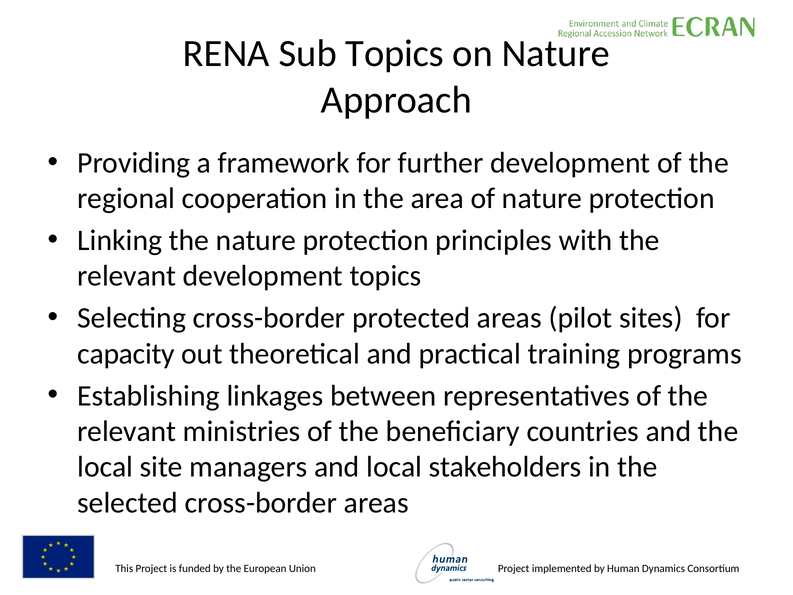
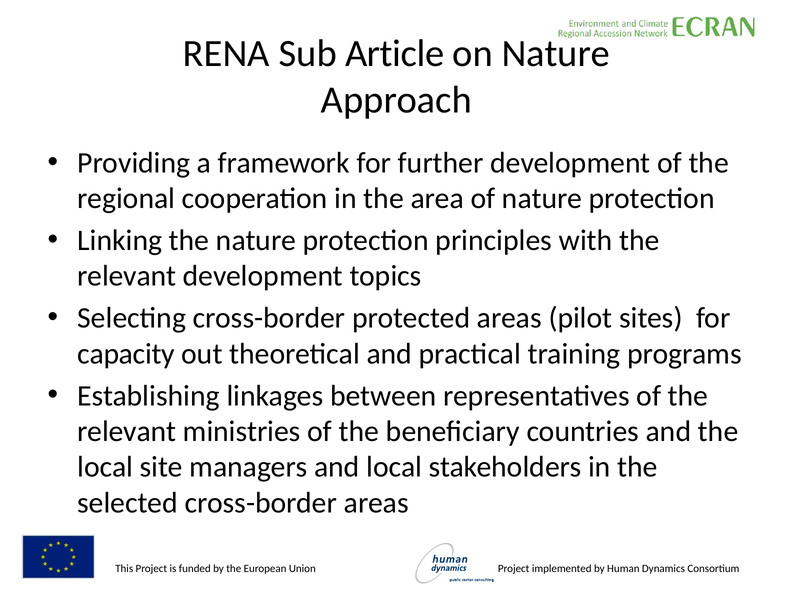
Sub Topics: Topics -> Article (395, 54)
